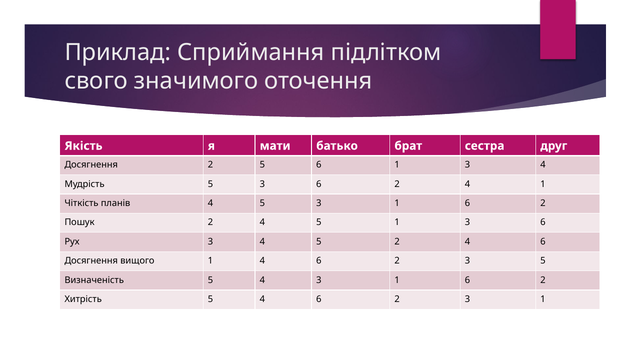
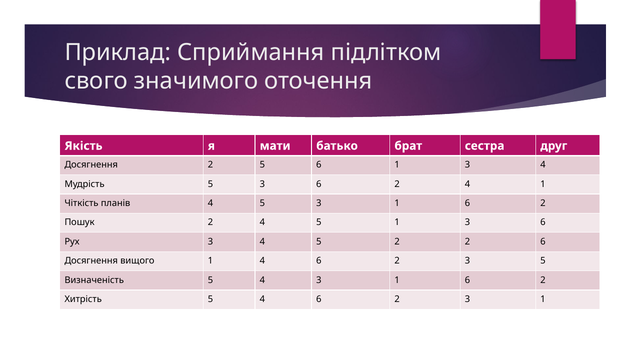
5 2 4: 4 -> 2 (467, 242)
